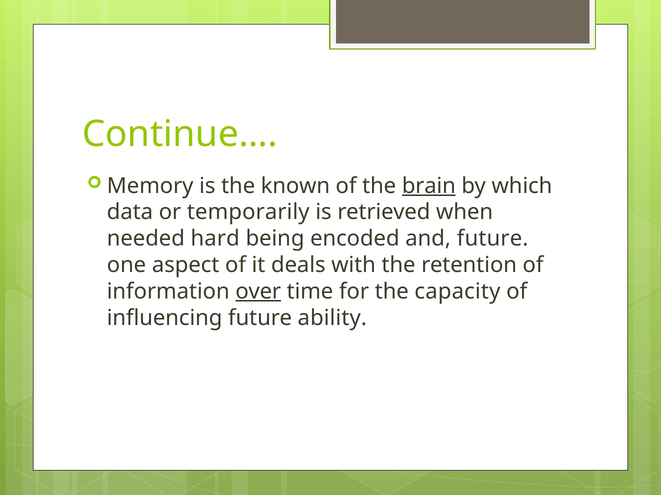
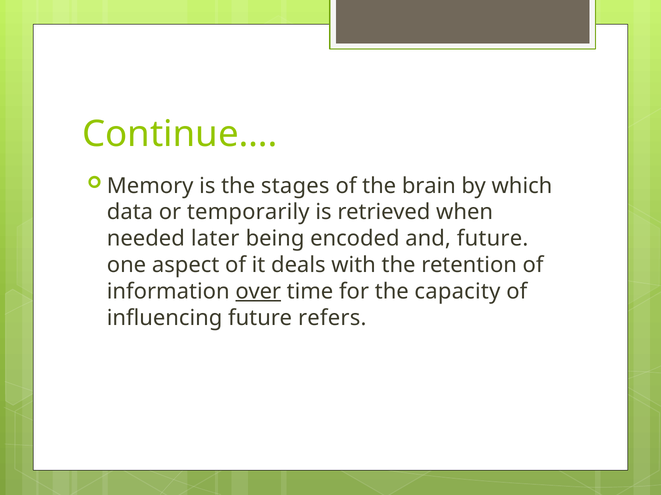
known: known -> stages (295, 186)
brain underline: present -> none (429, 186)
hard: hard -> later (215, 239)
ability: ability -> refers (332, 318)
